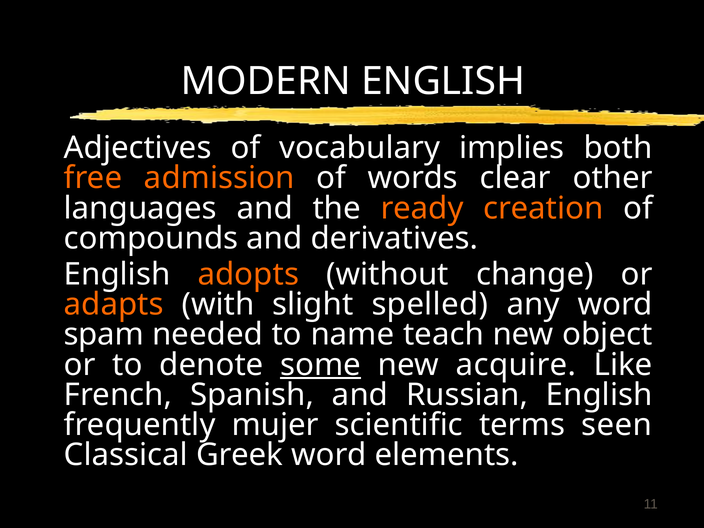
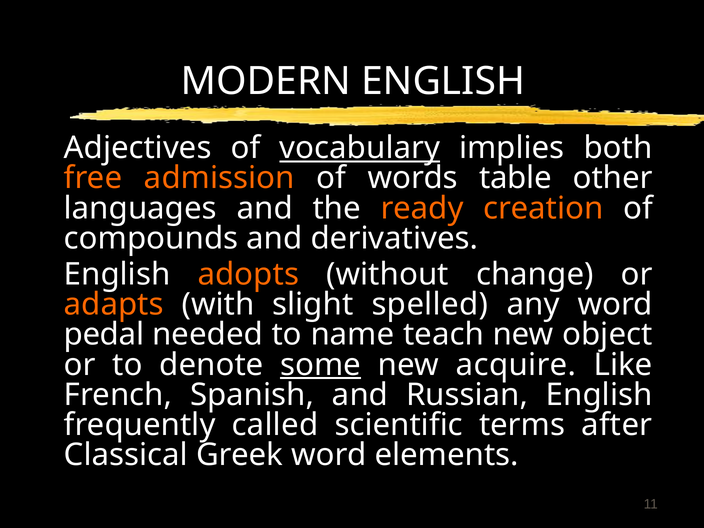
vocabulary underline: none -> present (360, 148)
clear: clear -> table (515, 178)
spam: spam -> pedal (104, 335)
mujer: mujer -> called (275, 425)
seen: seen -> after (617, 425)
